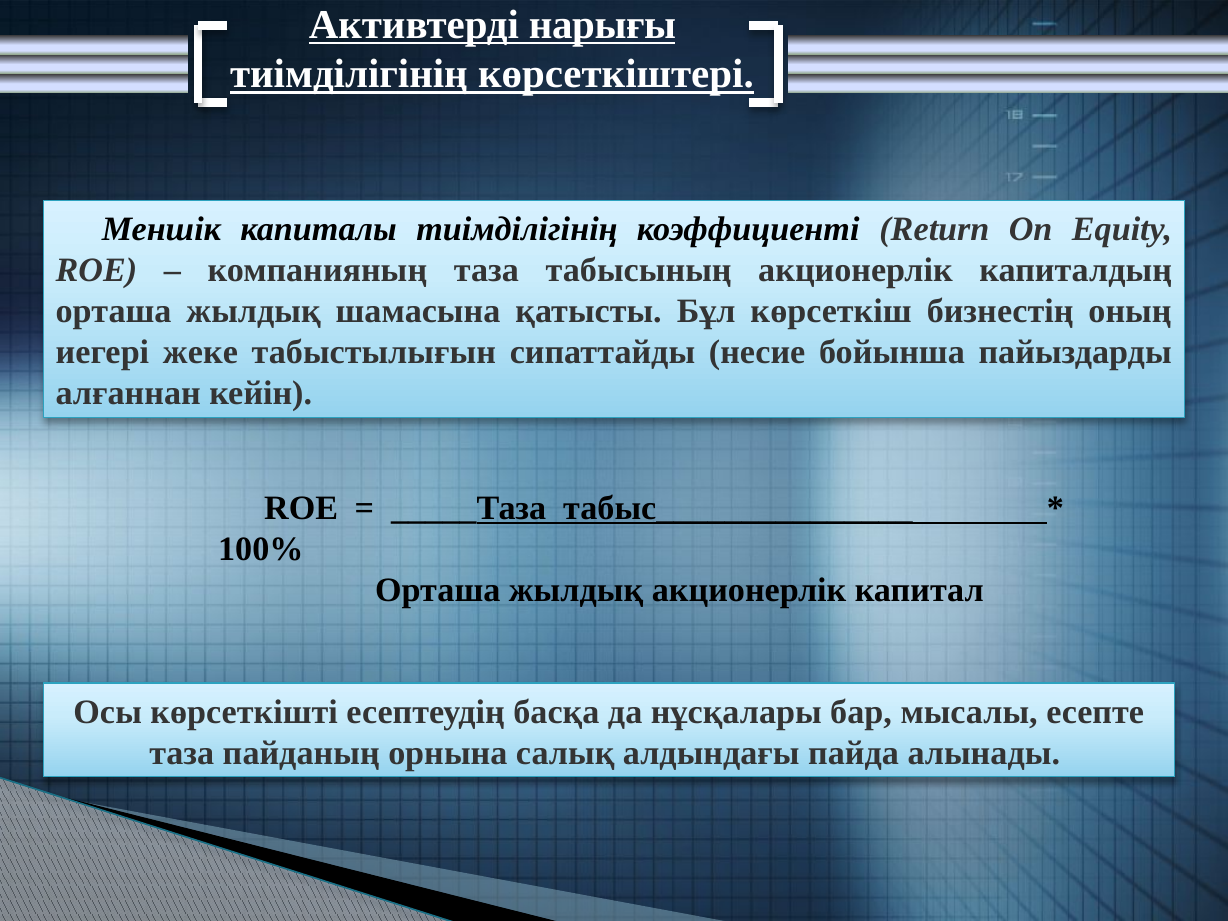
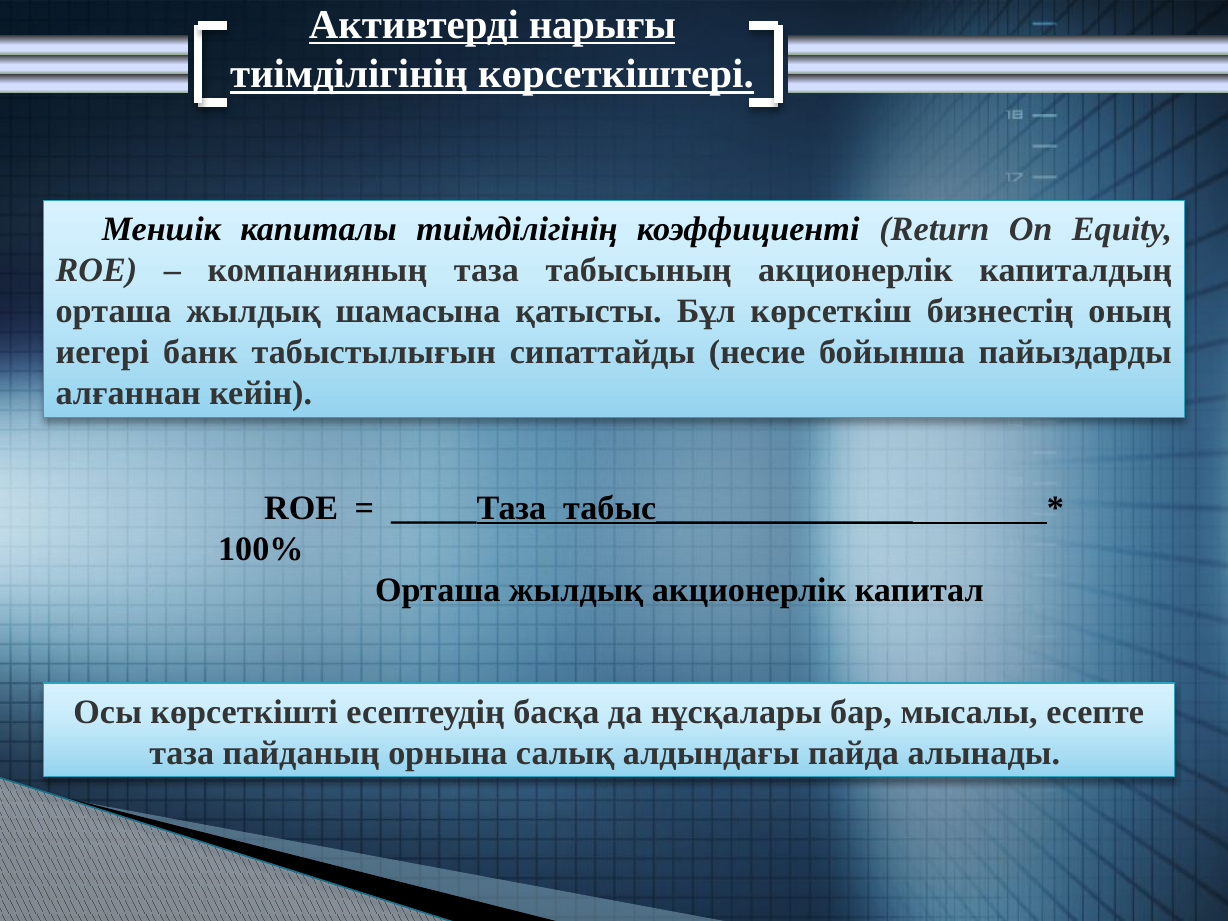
жеке: жеке -> банк (200, 352)
